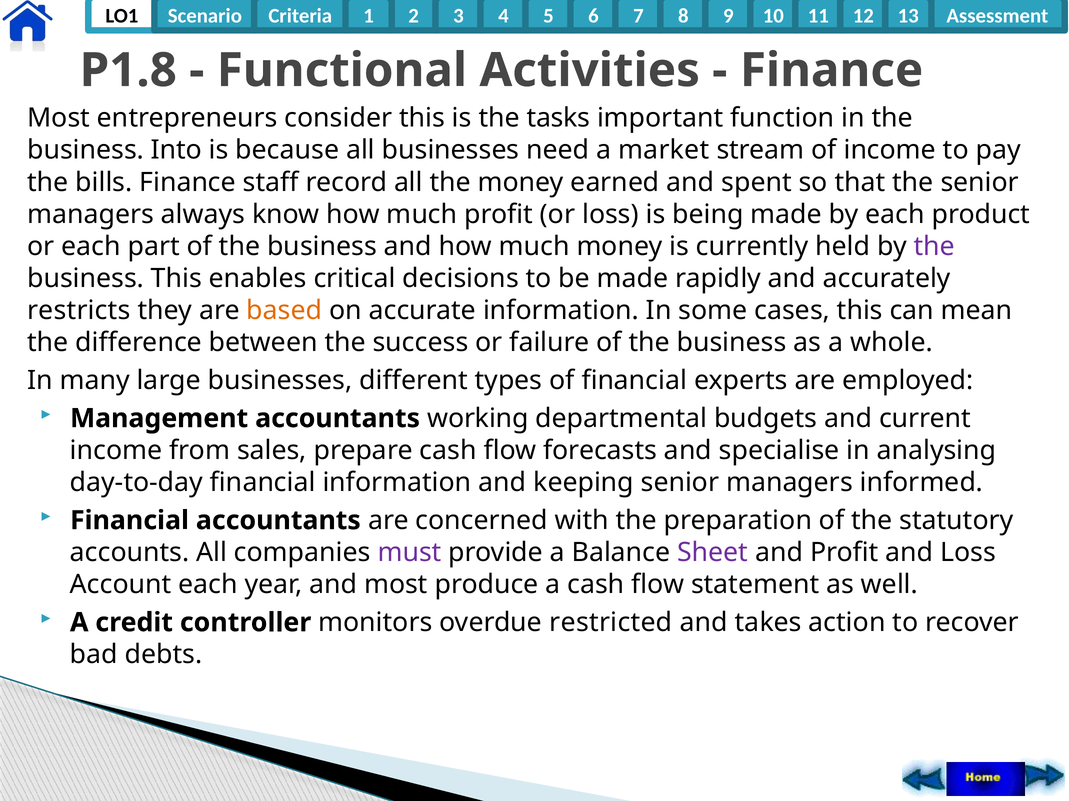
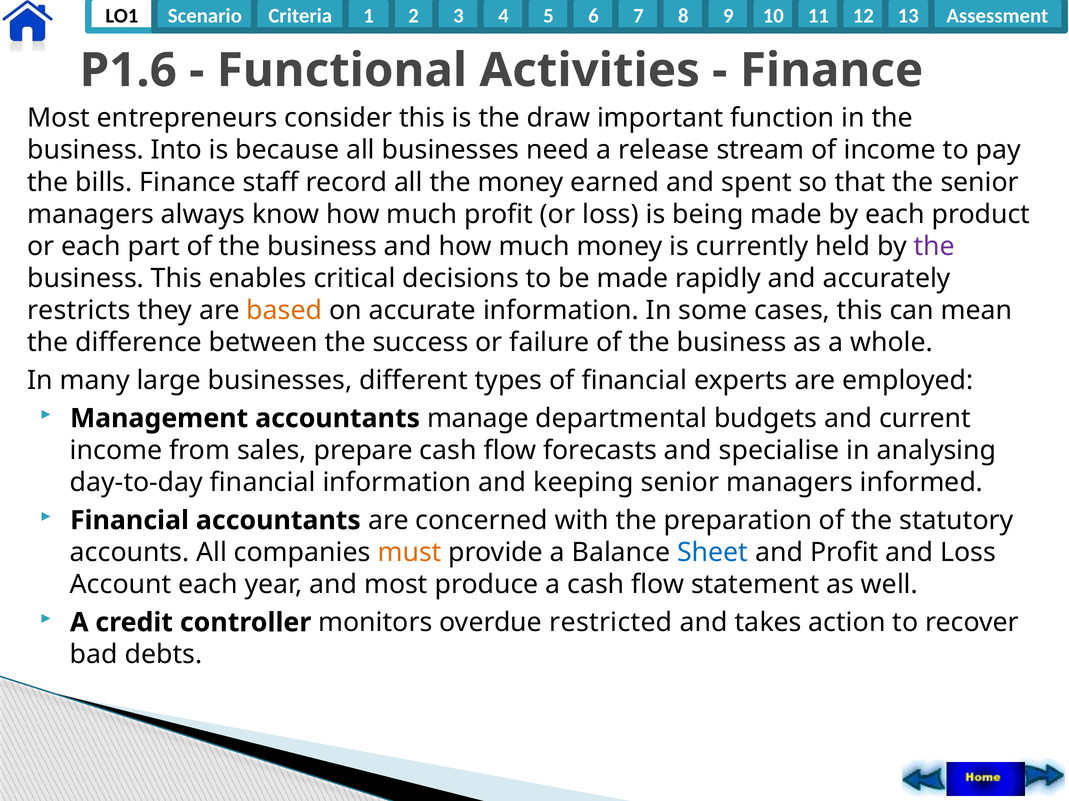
P1.8: P1.8 -> P1.6 (128, 70)
tasks: tasks -> draw (558, 118)
market: market -> release (664, 150)
working: working -> manage (478, 419)
must colour: purple -> orange (410, 553)
Sheet colour: purple -> blue (713, 553)
